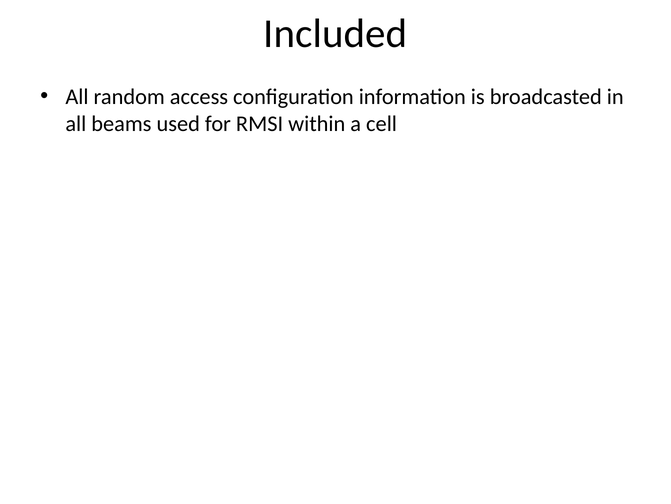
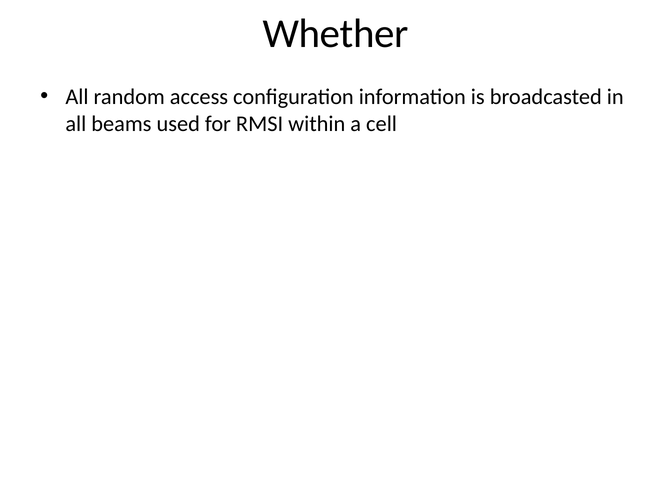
Included: Included -> Whether (336, 34)
